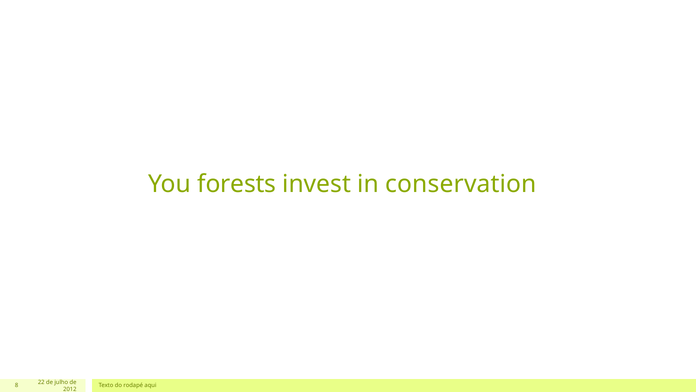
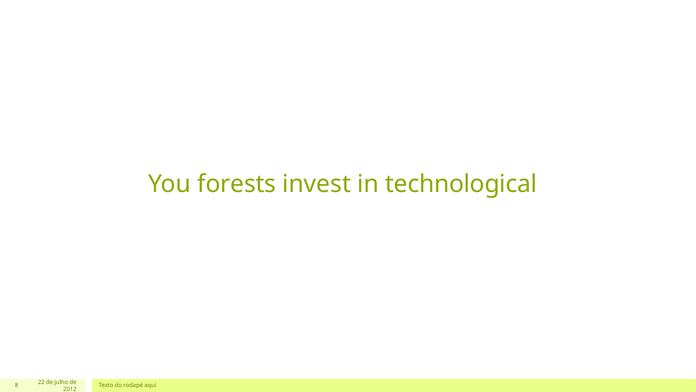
conservation: conservation -> technological (461, 184)
